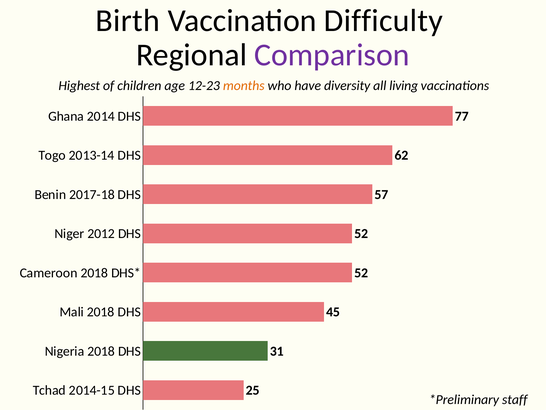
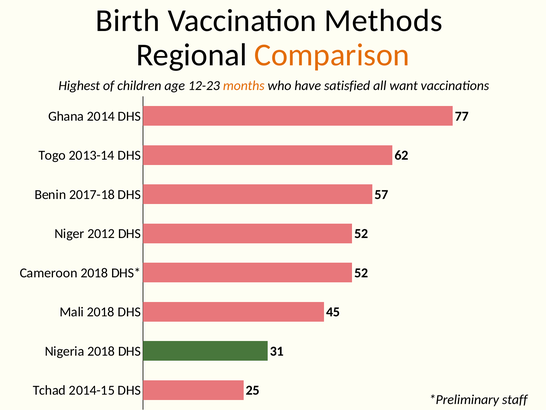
Difficulty: Difficulty -> Methods (383, 20)
Comparison colour: purple -> orange (332, 55)
diversity: diversity -> satisfied (347, 86)
living: living -> want (404, 86)
